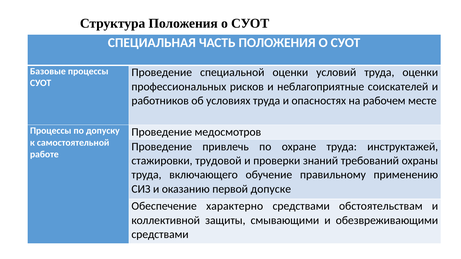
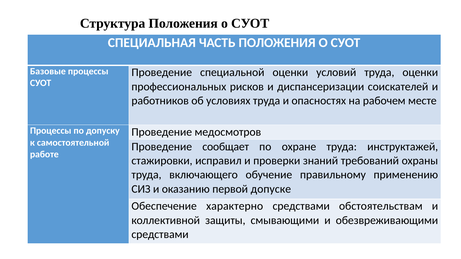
неблагоприятные: неблагоприятные -> диспансеризации (321, 87)
привлечь: привлечь -> сообщает (226, 147)
трудовой: трудовой -> исправил (218, 161)
